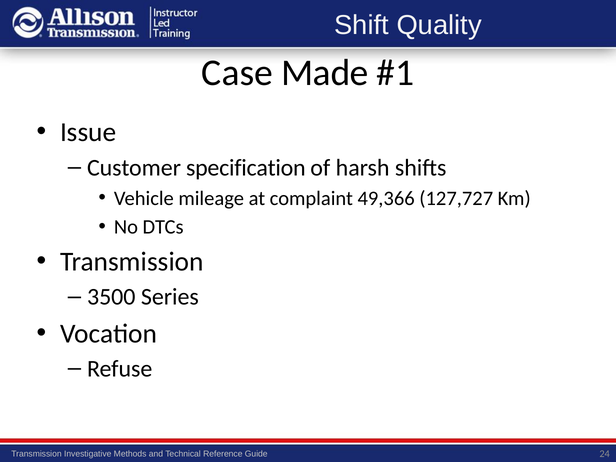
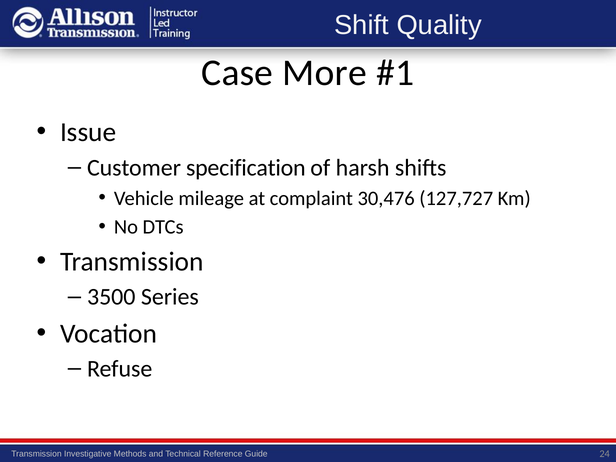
Made: Made -> More (324, 73)
49,366: 49,366 -> 30,476 (386, 198)
